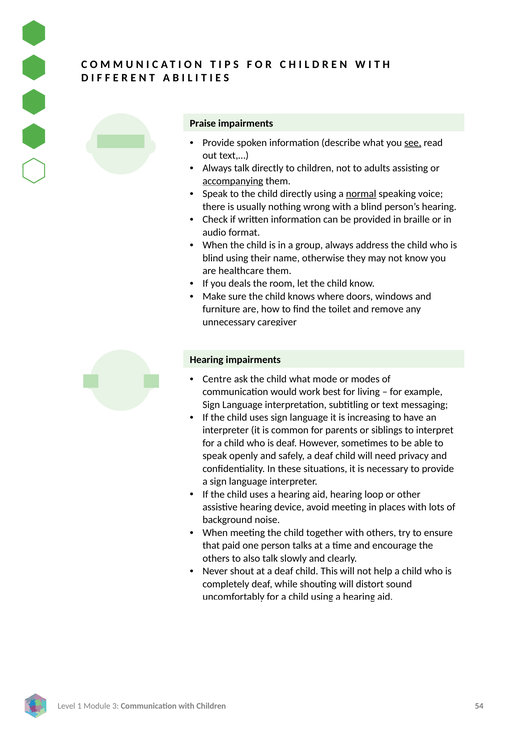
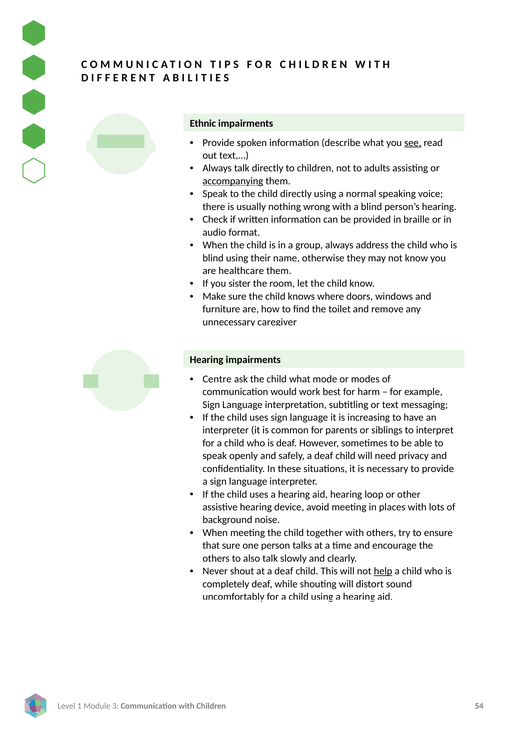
Praise: Praise -> Ethnic (203, 123)
normal underline: present -> none (361, 194)
deals: deals -> sister (240, 284)
living: living -> harm (369, 392)
that paid: paid -> sure (231, 546)
help underline: none -> present (383, 572)
